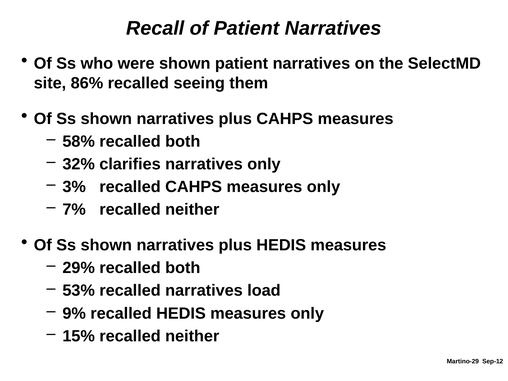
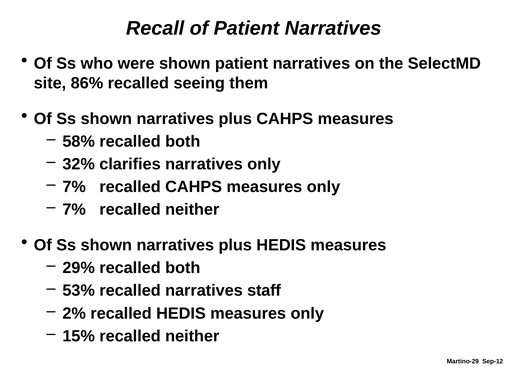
3%: 3% -> 7% (74, 187)
load: load -> staff (264, 291)
9%: 9% -> 2% (74, 313)
